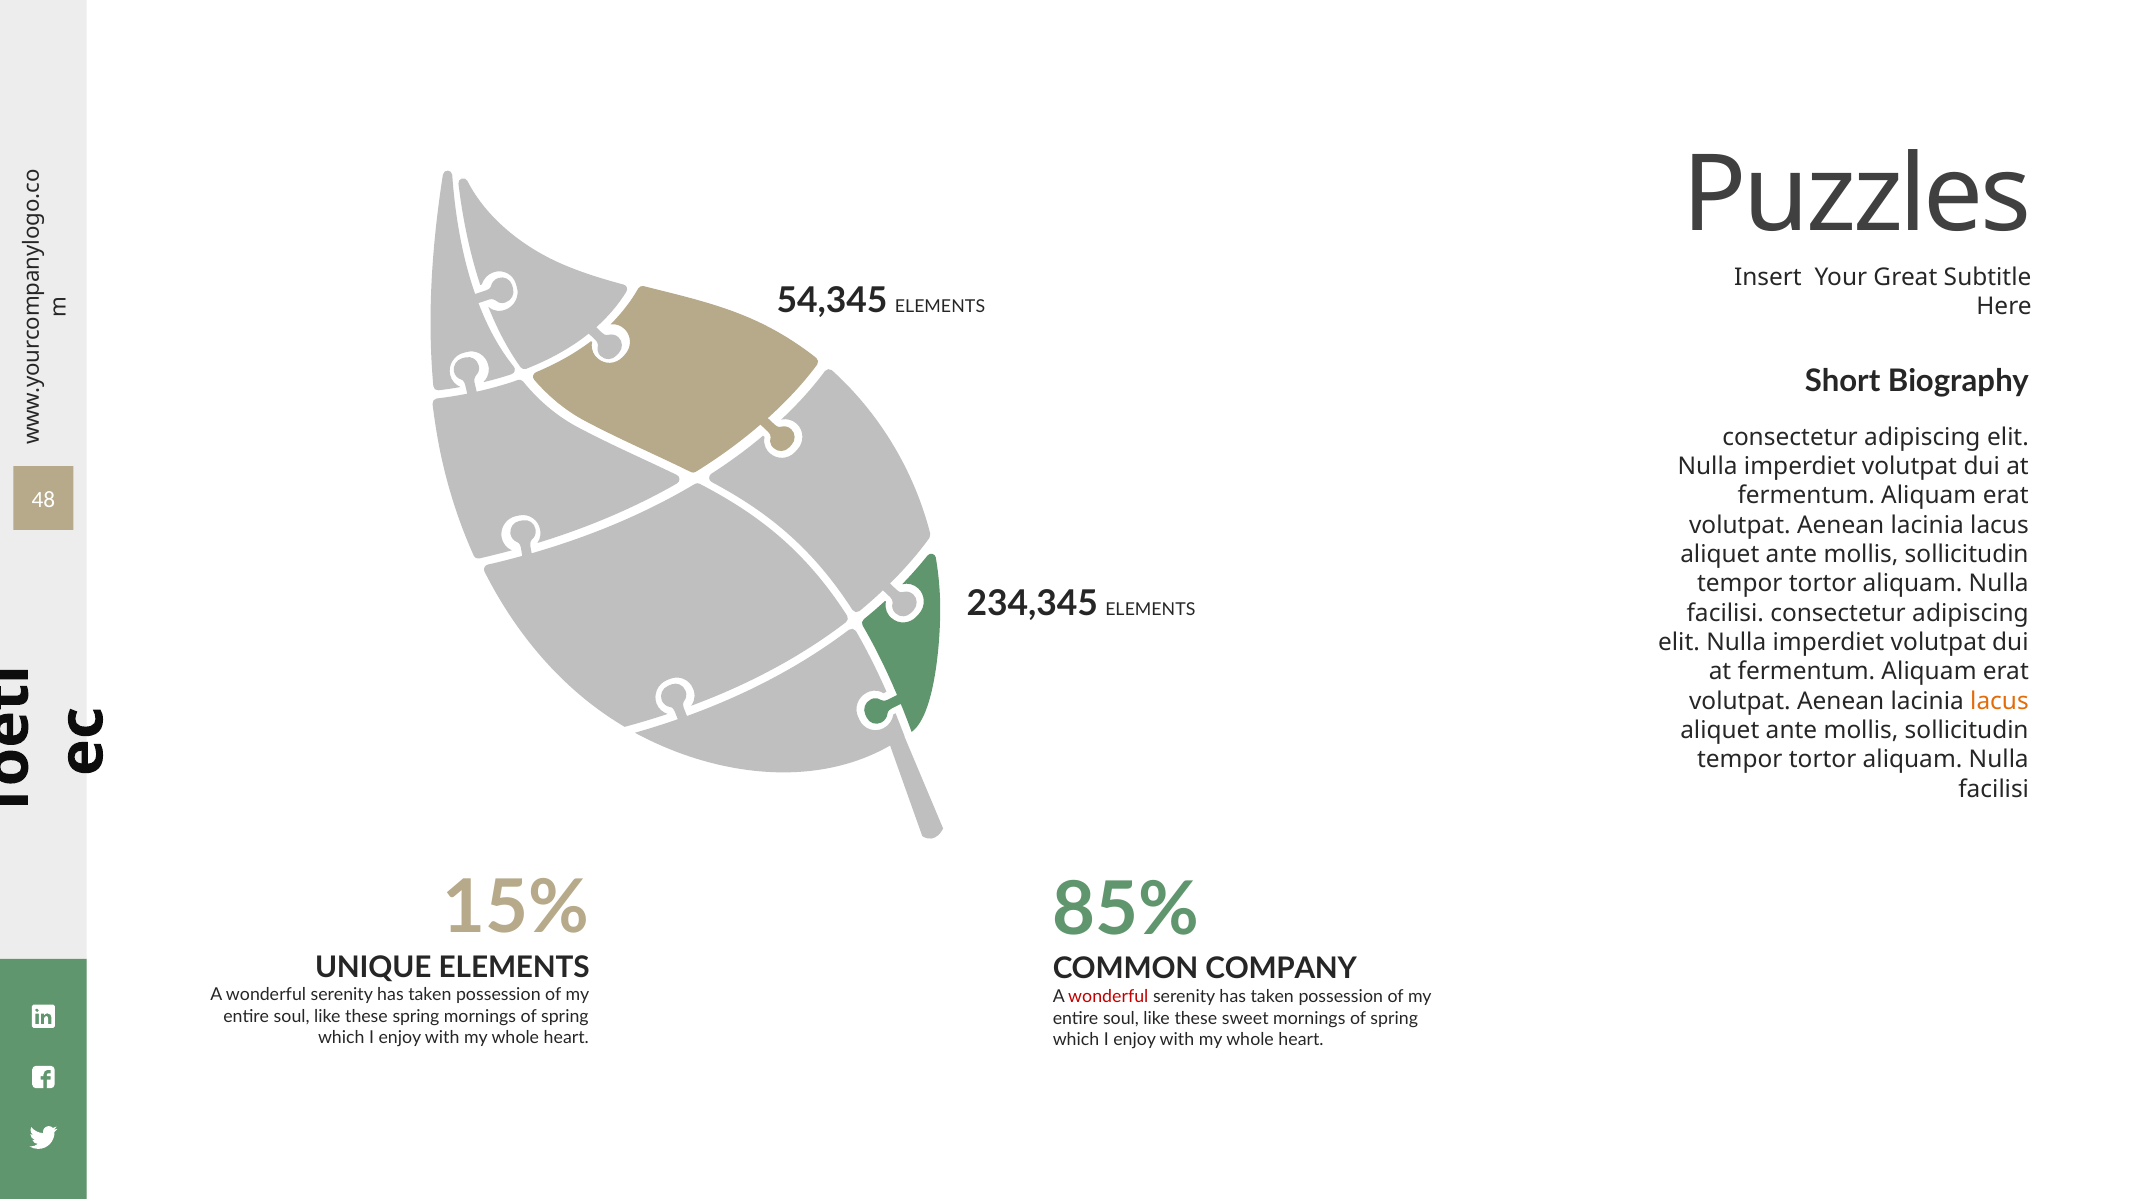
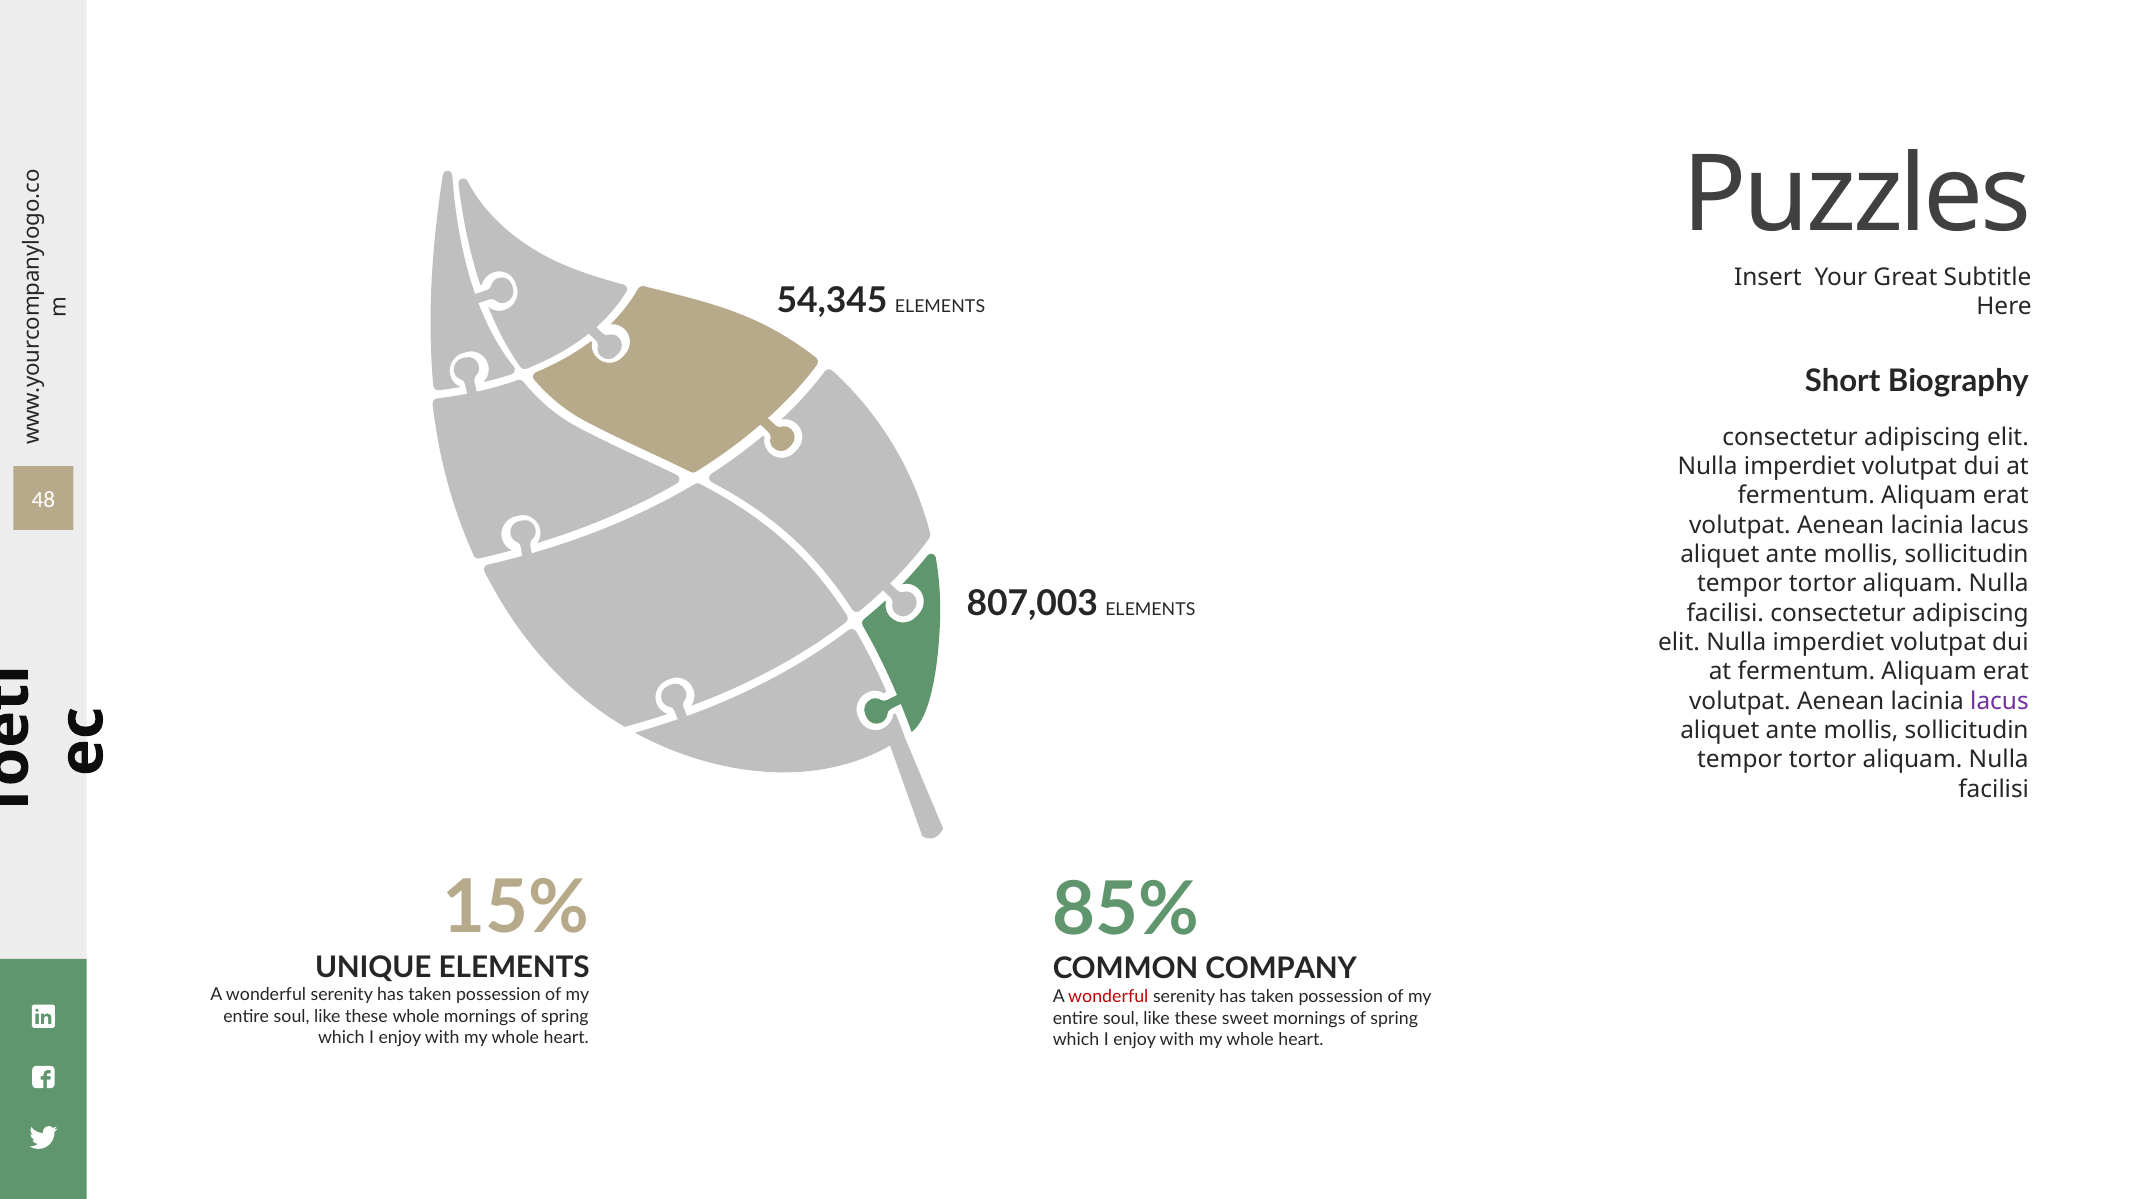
234,345: 234,345 -> 807,003 (1032, 604)
lacus colour: orange -> purple (1999, 701)
these spring: spring -> whole (416, 1016)
